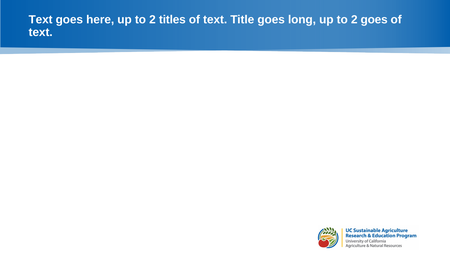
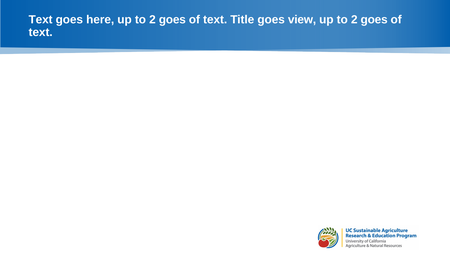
titles: titles -> goes (172, 20)
long: long -> view (302, 20)
